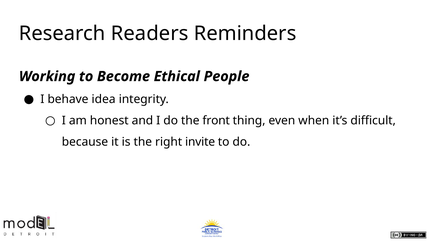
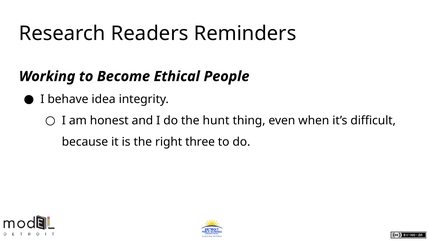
front: front -> hunt (216, 121)
invite: invite -> three (200, 142)
